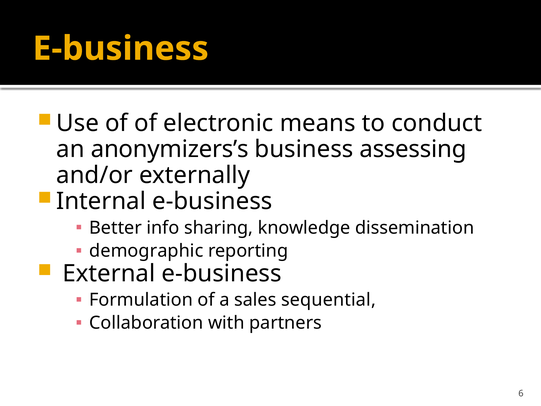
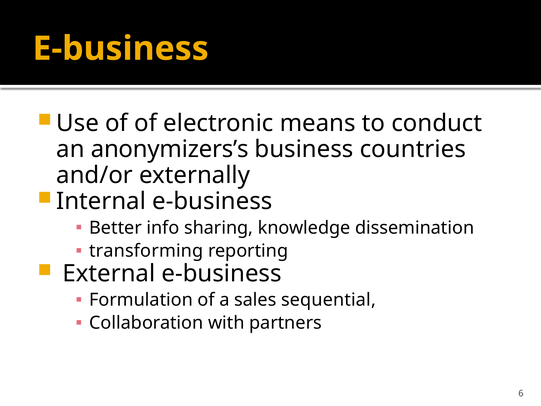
assessing: assessing -> countries (413, 149)
demographic: demographic -> transforming (146, 251)
